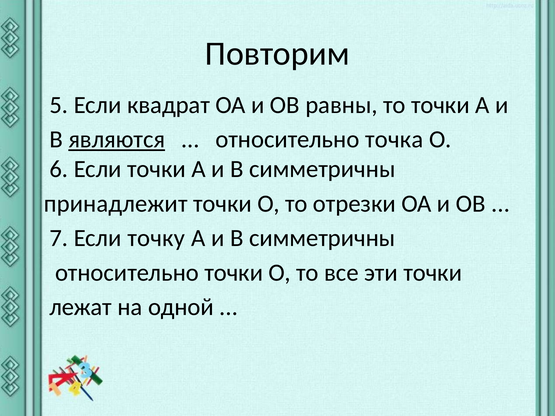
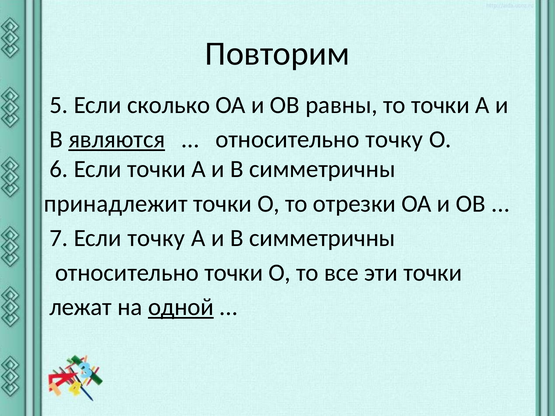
квадрат: квадрат -> сколько (169, 105)
относительно точка: точка -> точку (394, 140)
одной underline: none -> present (181, 307)
